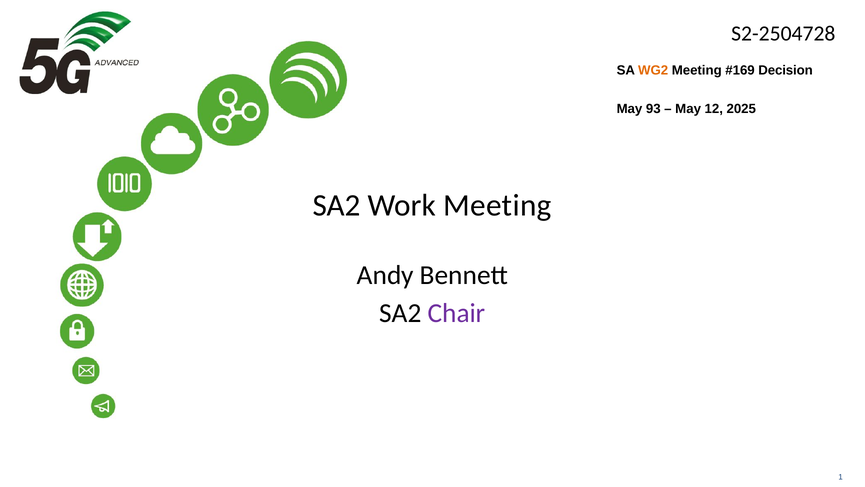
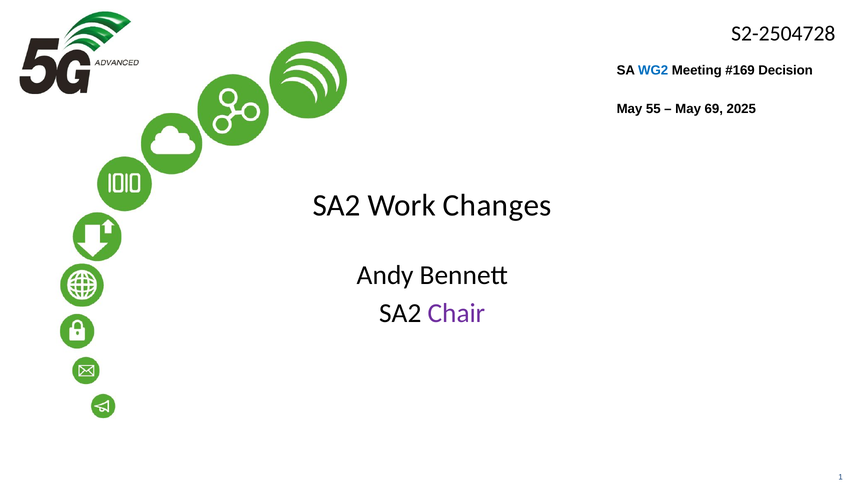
WG2 colour: orange -> blue (653, 70)
93: 93 -> 55 (653, 109)
12: 12 -> 69 (714, 109)
Work Meeting: Meeting -> Changes (497, 205)
